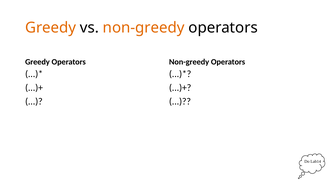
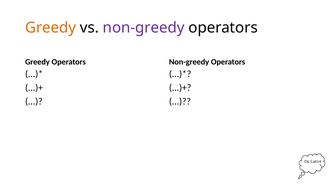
non-greedy colour: orange -> purple (144, 28)
